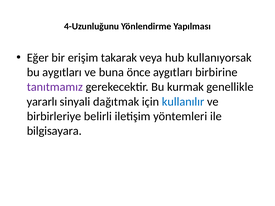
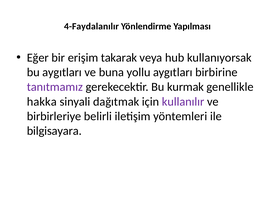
4-Uzunluğunu: 4-Uzunluğunu -> 4-Faydalanılır (92, 26)
önce: önce -> yollu (139, 72)
yararlı: yararlı -> hakka (42, 102)
kullanılır colour: blue -> purple (183, 102)
